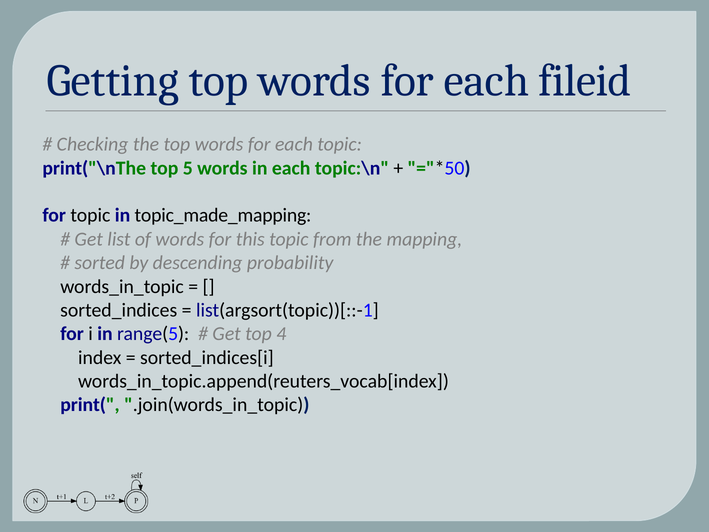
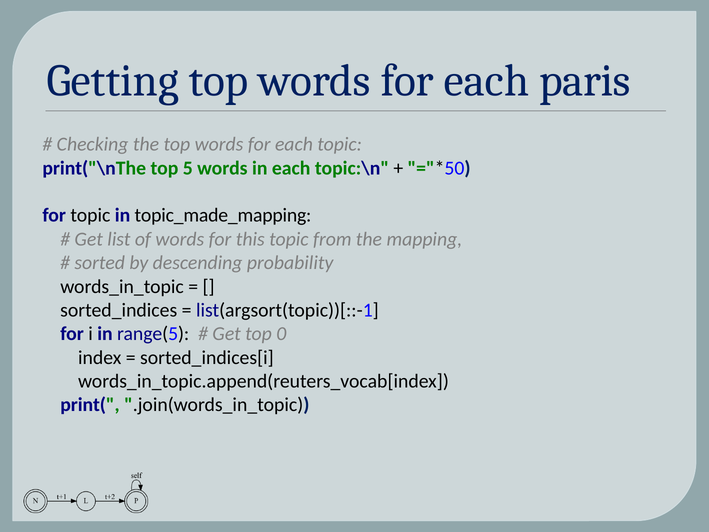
fileid: fileid -> paris (585, 81)
4: 4 -> 0 (281, 334)
